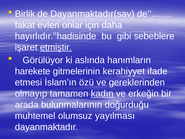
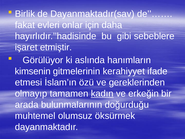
etmiştir underline: present -> none (56, 47)
harekete: harekete -> kimsenin (33, 71)
yayılması: yayılması -> öksürmek (115, 116)
